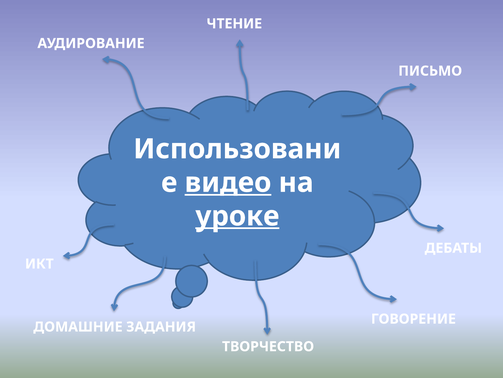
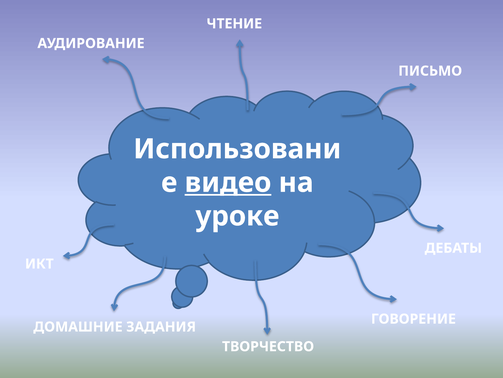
уроке underline: present -> none (237, 216)
